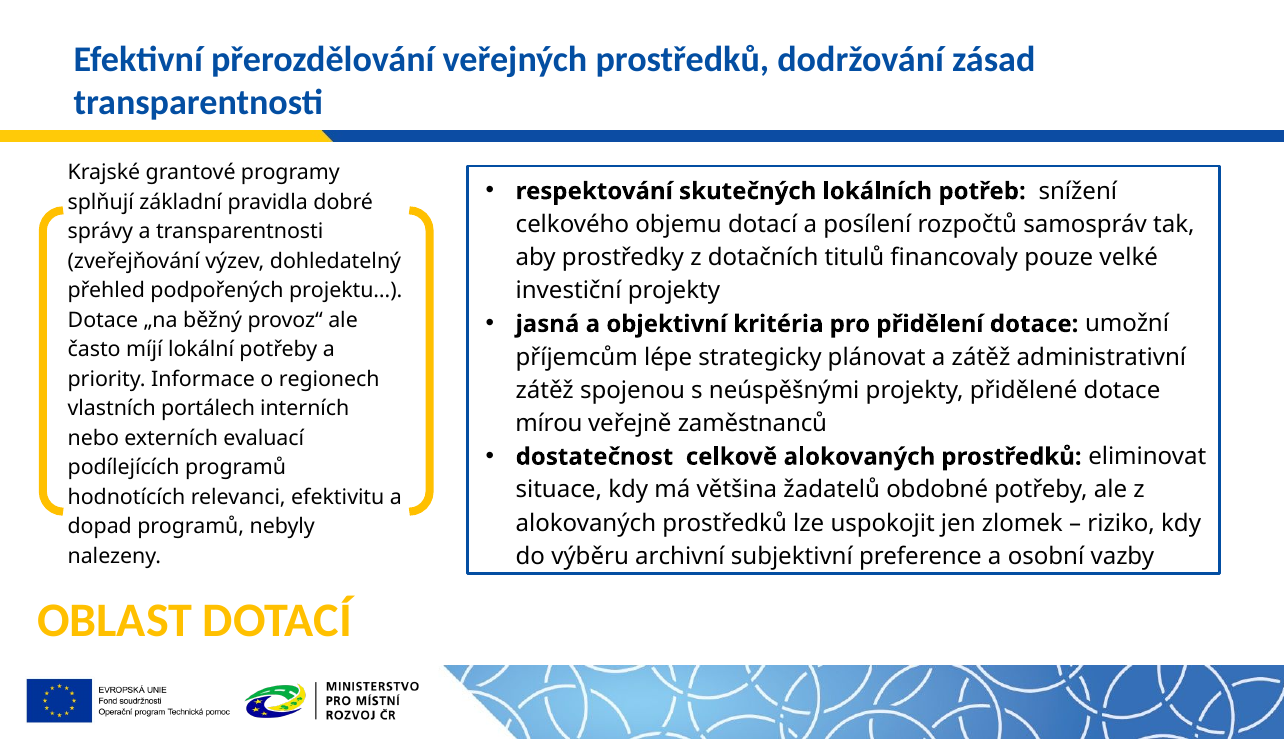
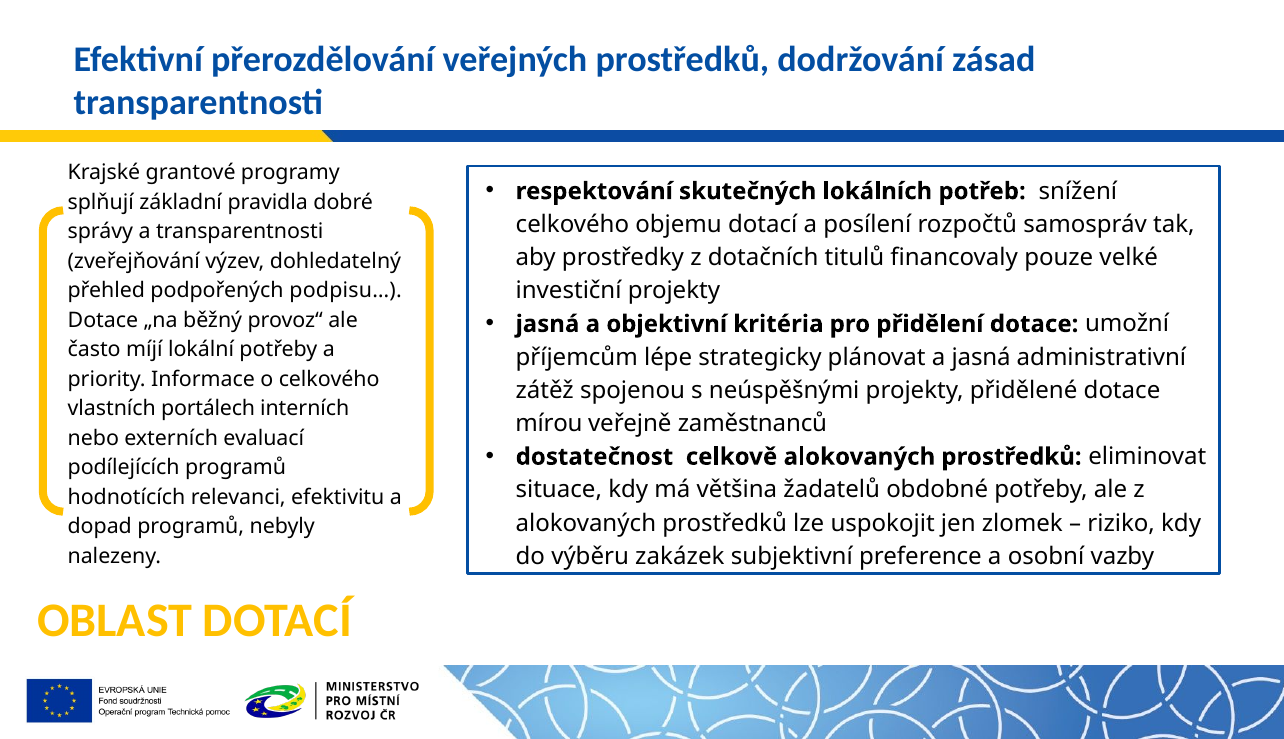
projektu…: projektu… -> podpisu… (346, 291)
a zátěž: zátěž -> jasná (981, 357)
o regionech: regionech -> celkového (329, 379)
archivní: archivní -> zakázek (680, 557)
